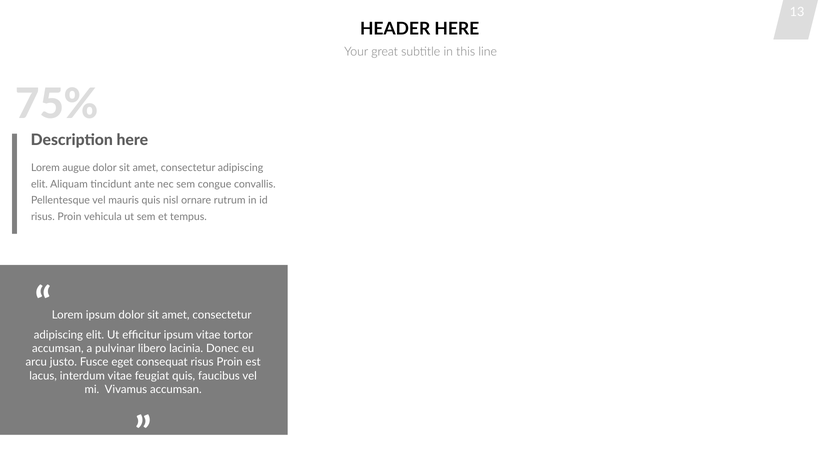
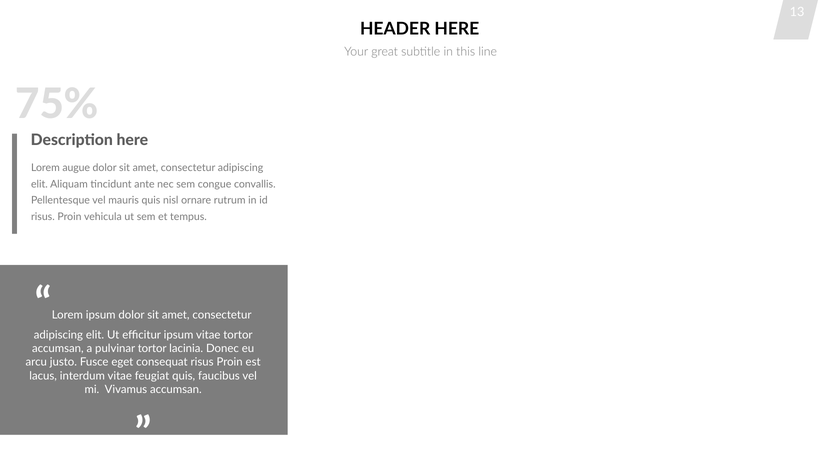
pulvinar libero: libero -> tortor (152, 348)
